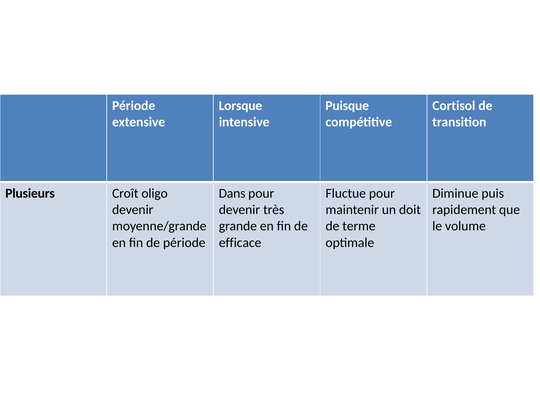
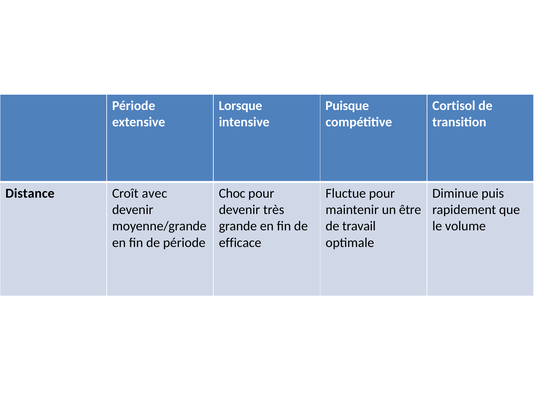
Plusieurs: Plusieurs -> Distance (30, 193)
oligo: oligo -> avec (154, 193)
Dans: Dans -> Choc (232, 193)
doit: doit -> être (410, 210)
terme: terme -> travail (359, 226)
